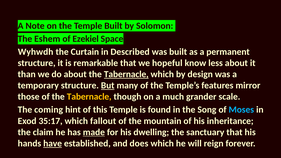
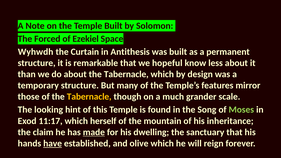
Eshem: Eshem -> Forced (47, 39)
Described: Described -> Antithesis (130, 52)
Tabernacle underline: present -> none (126, 74)
But underline: present -> none (108, 85)
coming: coming -> looking (49, 110)
Moses colour: light blue -> light green (241, 110)
35:17: 35:17 -> 11:17 (51, 121)
fallout: fallout -> herself (103, 121)
does: does -> olive (139, 143)
